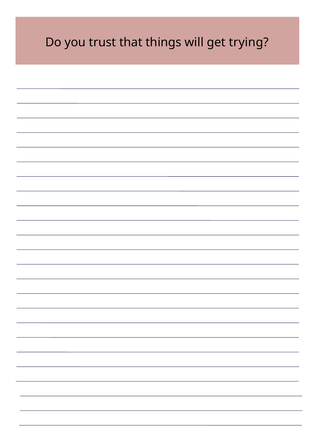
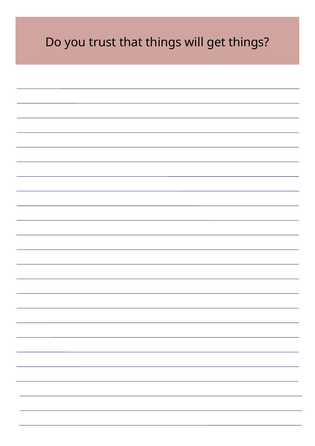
get trying: trying -> things (249, 42)
